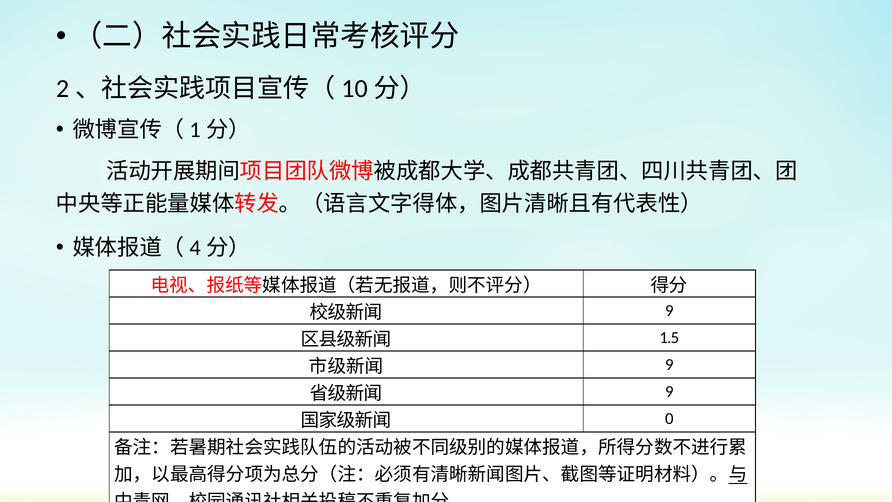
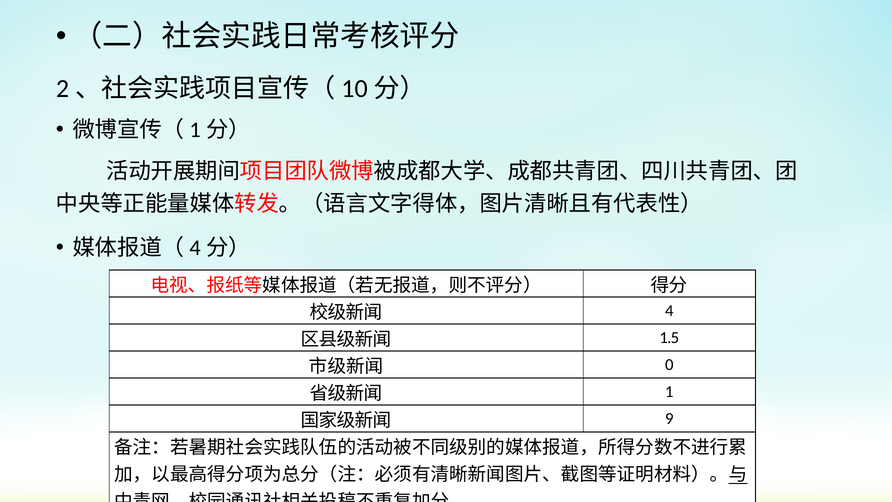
9: 9 -> 4 (669, 311)
9: 9 -> 0 (669, 365)
9: 9 -> 1 (669, 392)
0: 0 -> 9 (669, 419)
